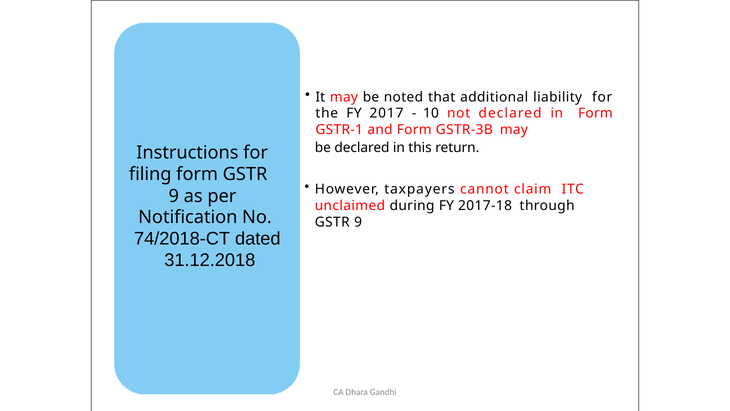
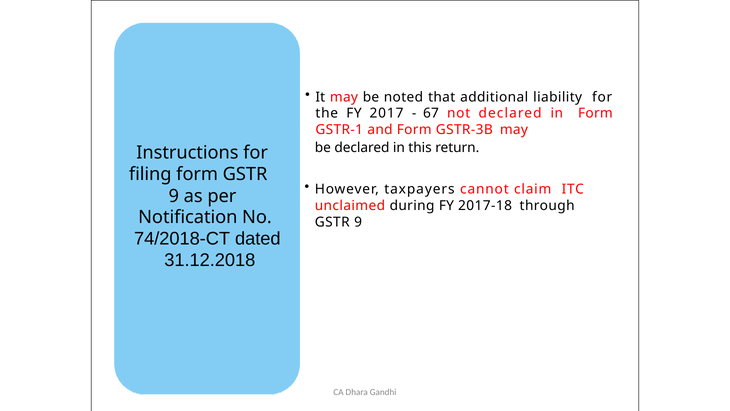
10: 10 -> 67 (431, 113)
